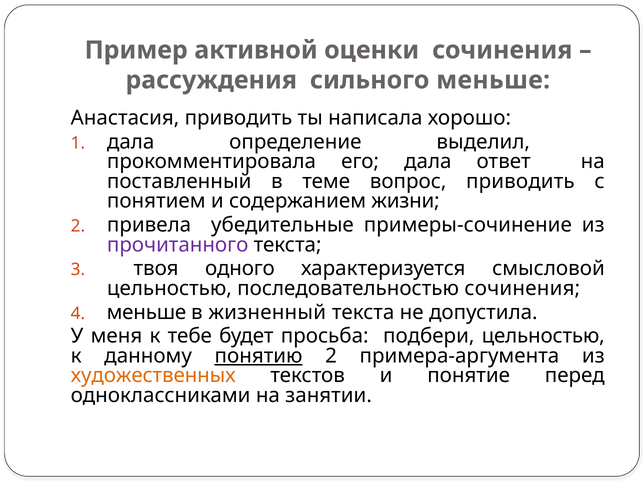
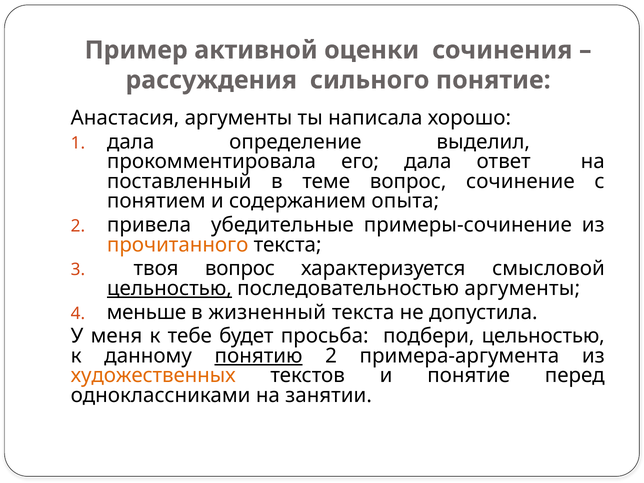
сильного меньше: меньше -> понятие (493, 80)
Анастасия приводить: приводить -> аргументы (238, 118)
вопрос приводить: приводить -> сочинение (520, 181)
жизни: жизни -> опыта (405, 201)
прочитанного colour: purple -> orange (178, 245)
твоя одного: одного -> вопрос (240, 269)
цельностью underline: none -> present (169, 288)
последовательностью сочинения: сочинения -> аргументы (522, 288)
